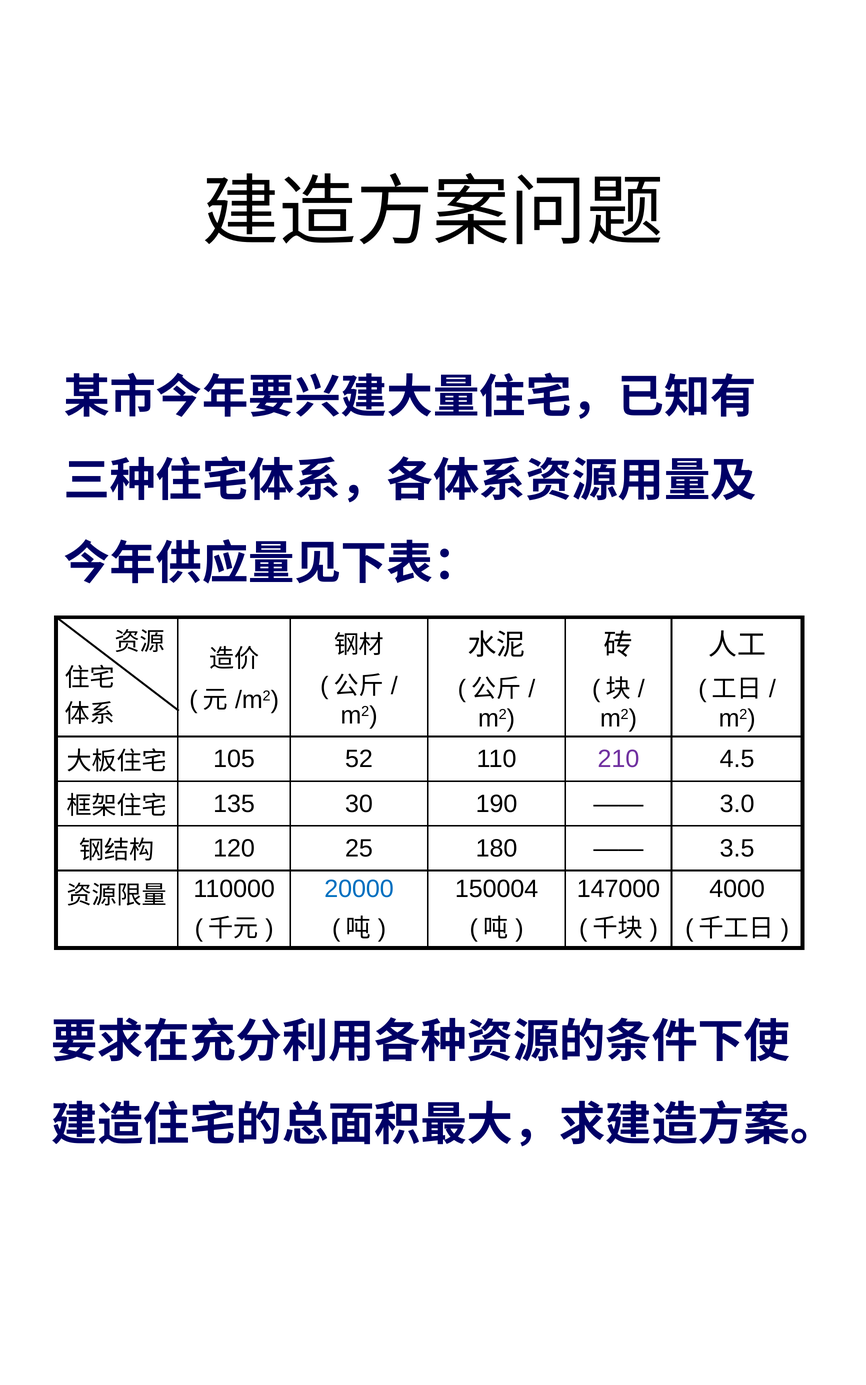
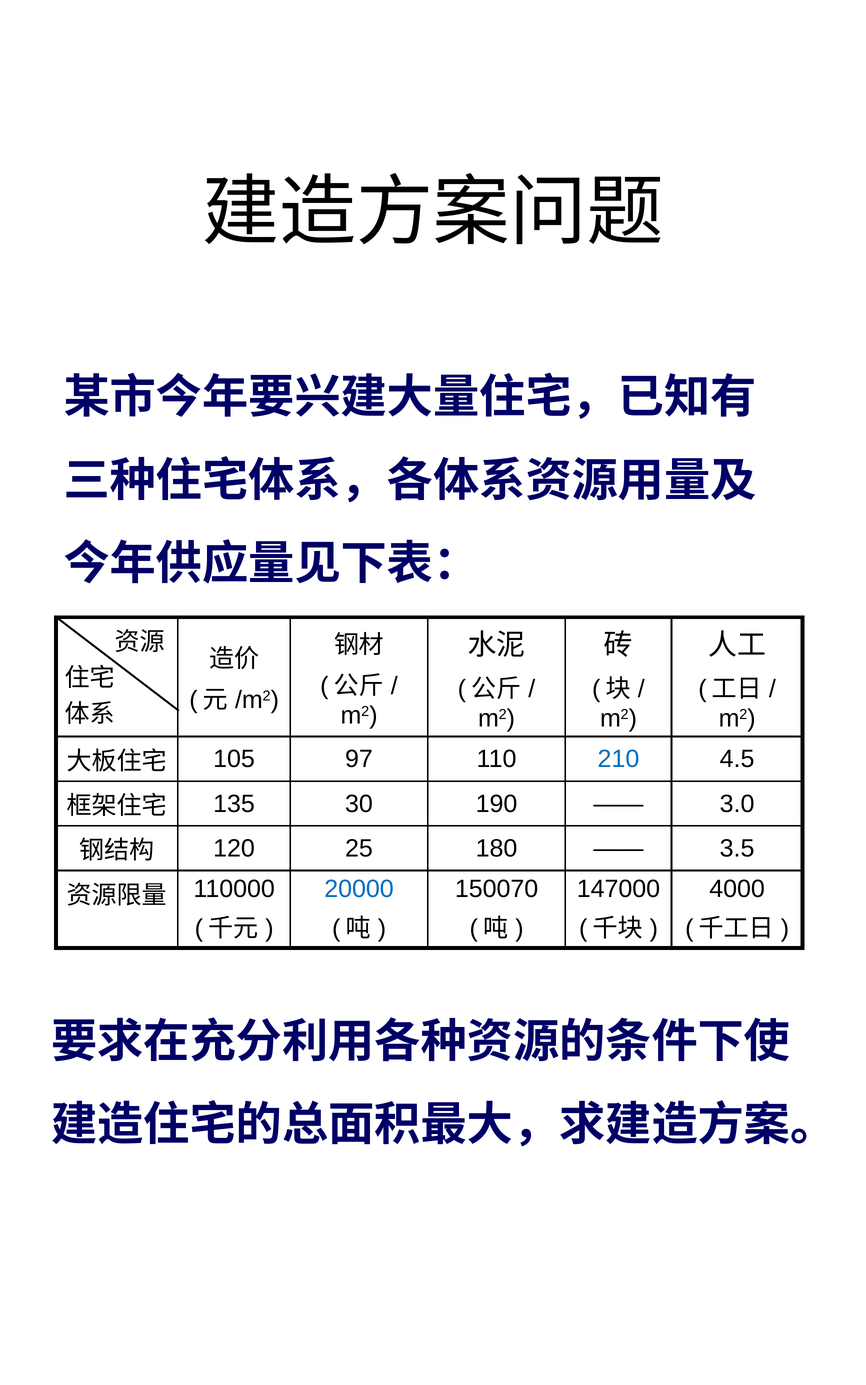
52: 52 -> 97 (359, 760)
210 colour: purple -> blue (618, 760)
150004: 150004 -> 150070 (497, 890)
